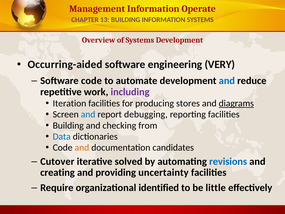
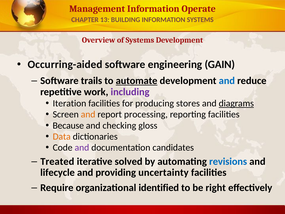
VERY: VERY -> GAIN (220, 64)
Software code: code -> trails (91, 81)
automate underline: none -> present (137, 81)
and colour: blue -> orange (88, 114)
debugging: debugging -> processing (146, 114)
Building: Building -> Because (68, 125)
from: from -> gloss (148, 125)
Data colour: blue -> orange (62, 136)
and colour: orange -> purple (82, 147)
Cutover: Cutover -> Treated (57, 161)
creating: creating -> lifecycle (58, 172)
little: little -> right (216, 187)
